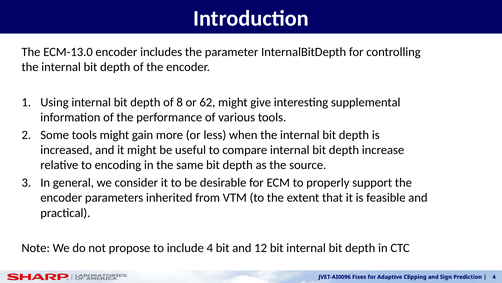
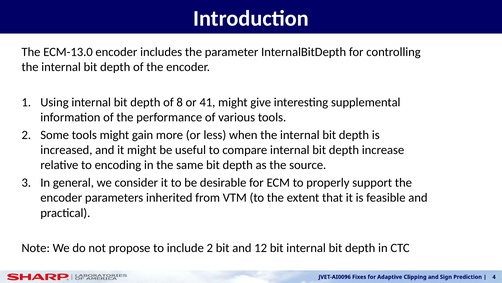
62: 62 -> 41 (207, 102)
include 4: 4 -> 2 (210, 248)
